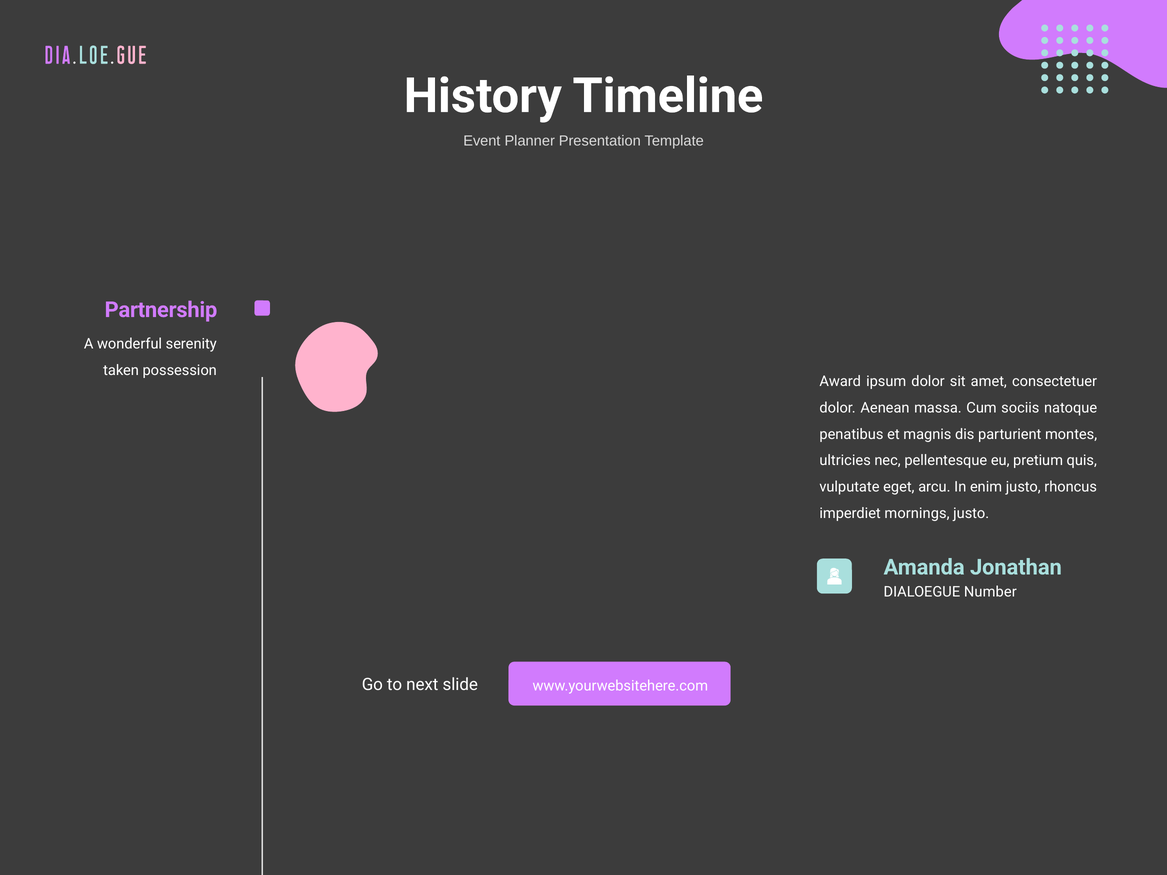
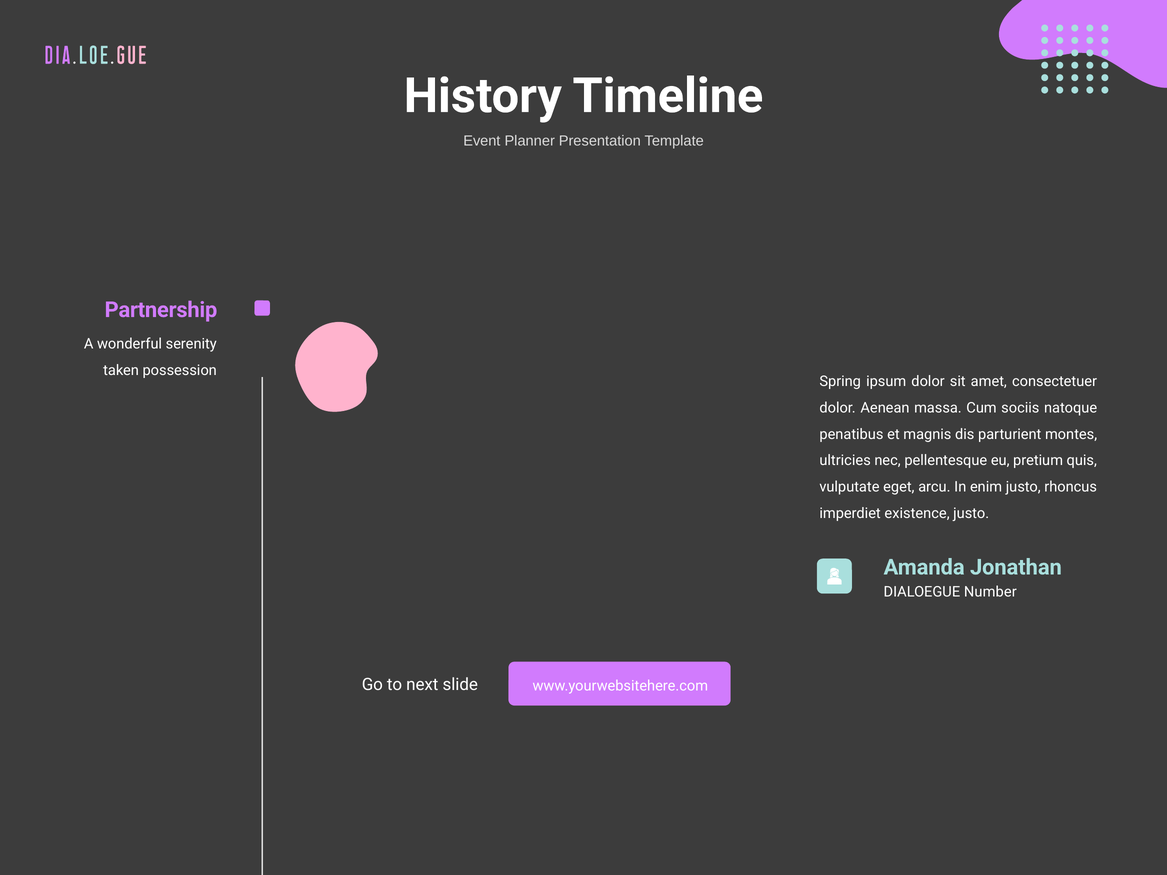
Award: Award -> Spring (840, 382)
mornings: mornings -> existence (917, 513)
